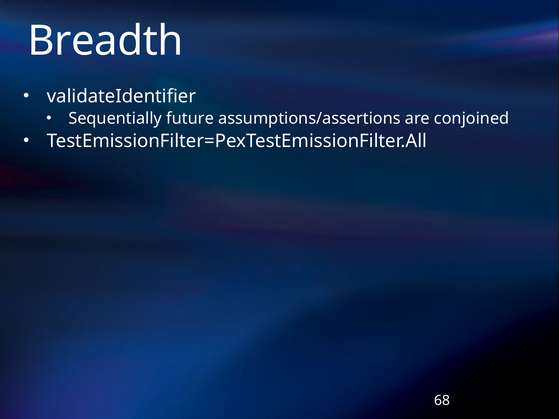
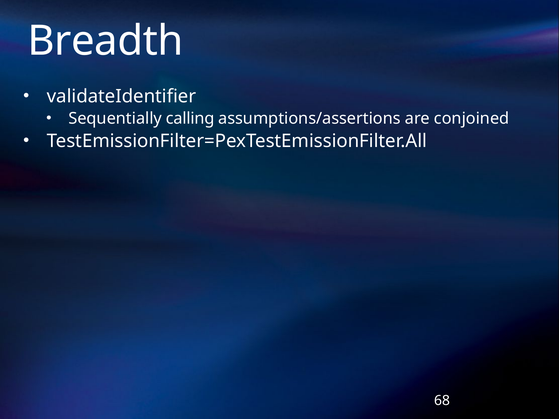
future: future -> calling (190, 118)
